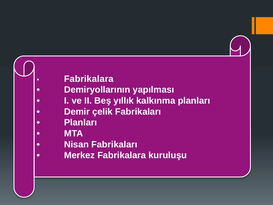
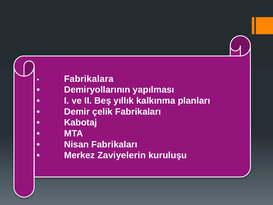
Planları: Planları -> Kabotaj (81, 122)
Merkez Fabrikalara: Fabrikalara -> Zaviyelerin (122, 155)
